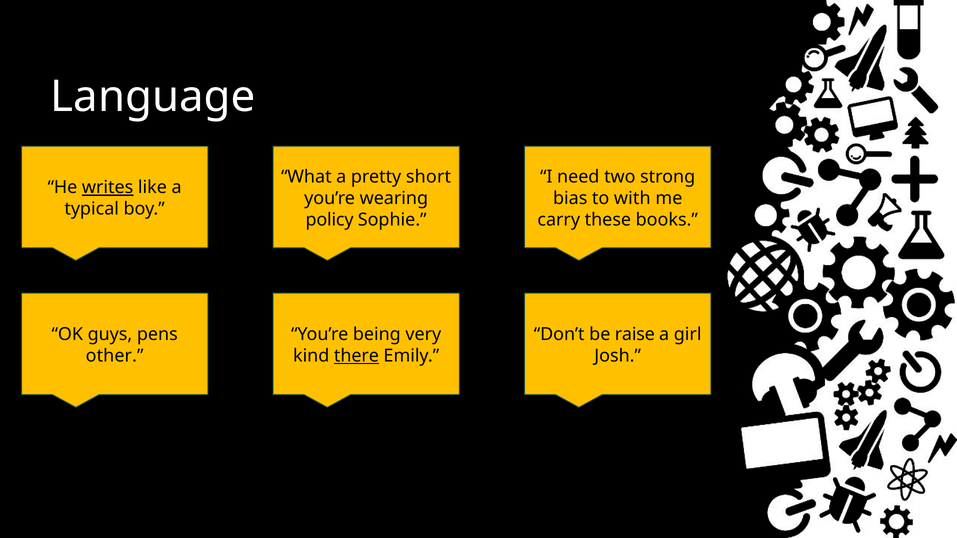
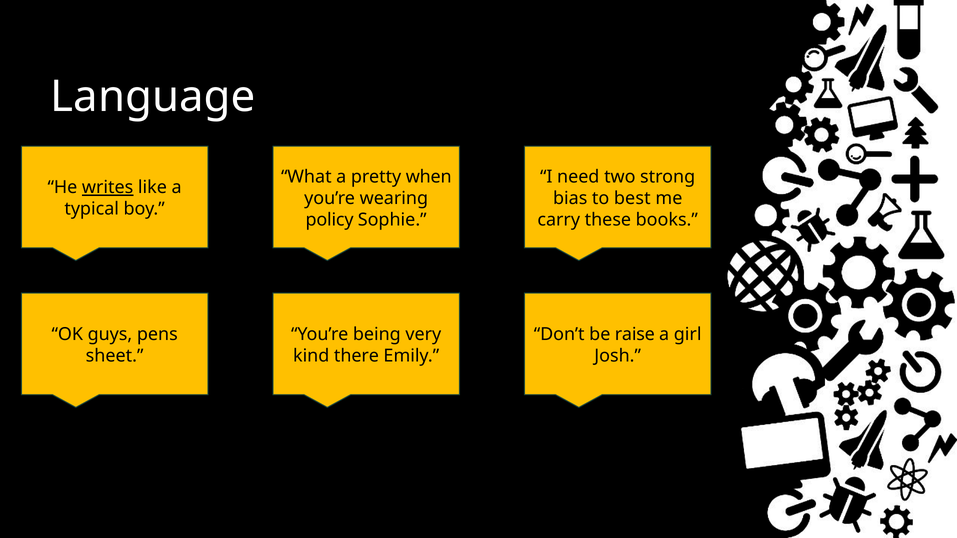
short: short -> when (429, 177)
with: with -> best (632, 198)
other: other -> sheet (115, 356)
there underline: present -> none (356, 356)
